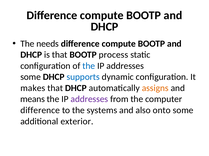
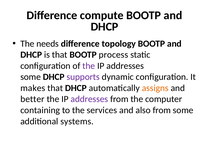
compute: compute -> topology (119, 44)
the colour: blue -> purple (89, 66)
supports colour: blue -> purple (83, 77)
means: means -> better (32, 100)
difference: difference -> containing (40, 111)
systems: systems -> services (102, 111)
also onto: onto -> from (162, 111)
exterior: exterior -> systems (77, 122)
